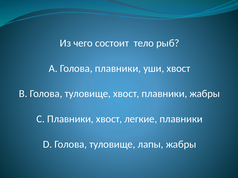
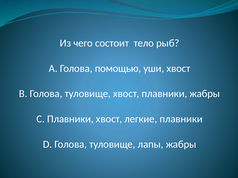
Голова плавники: плавники -> помощью (118, 69)
